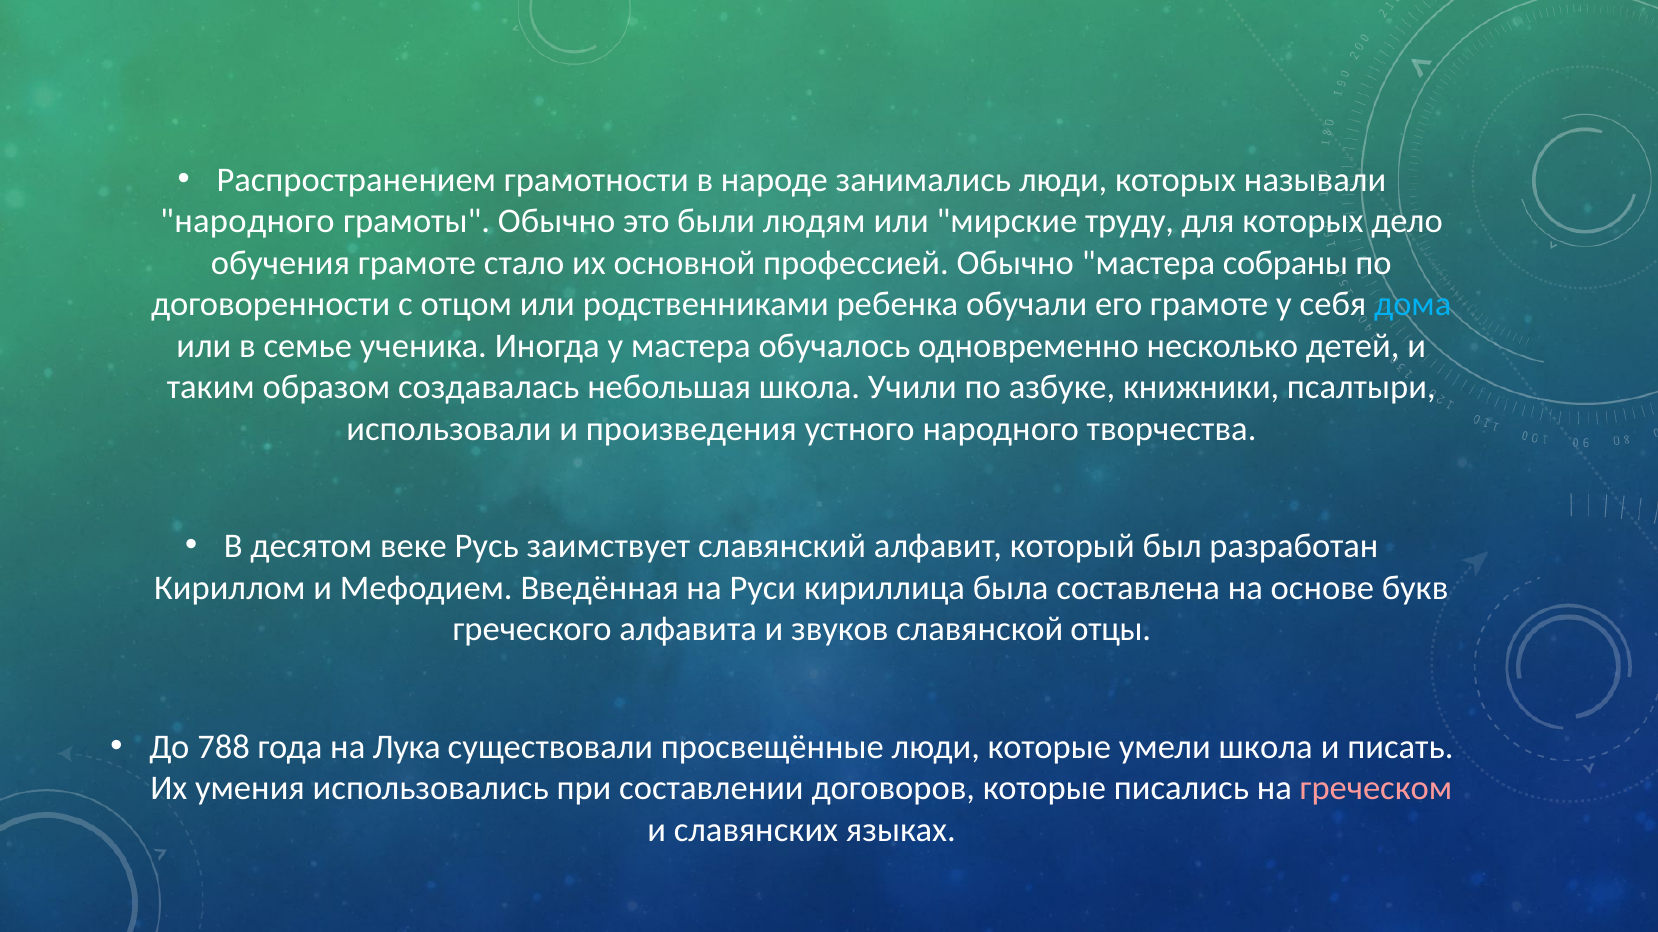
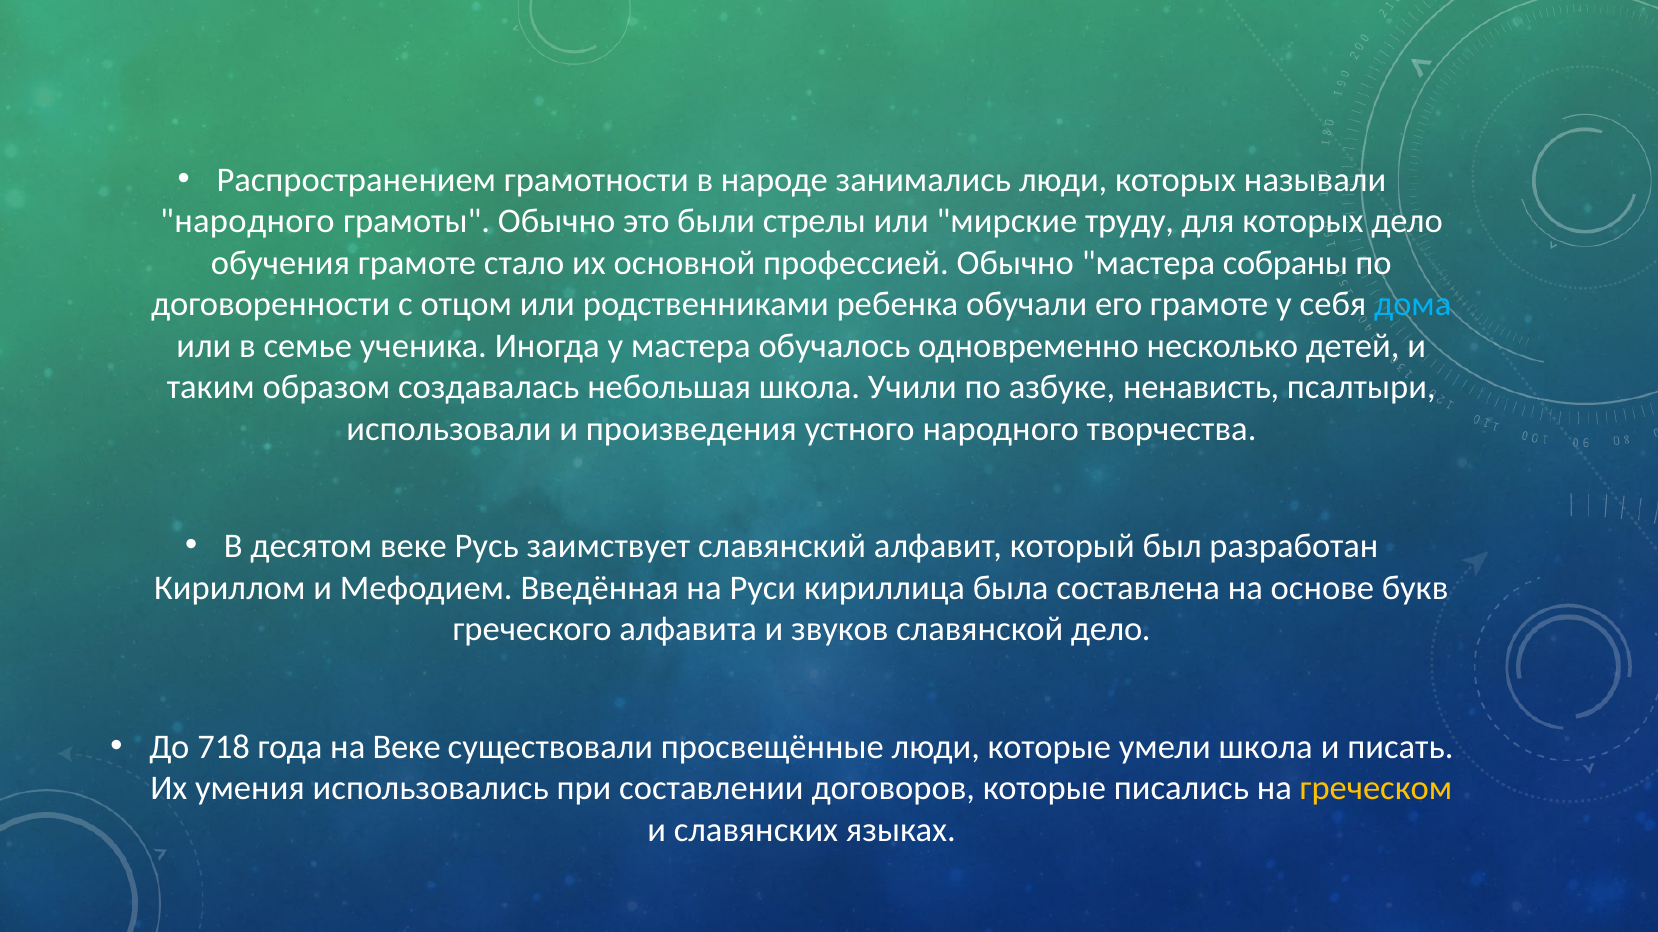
людям: людям -> стрелы (814, 221)
книжники: книжники -> ненависть (1201, 388)
славянской отцы: отцы -> дело (1111, 630)
788: 788 -> 718 (224, 747)
на Лука: Лука -> Веке (407, 747)
греческом colour: pink -> yellow (1376, 789)
